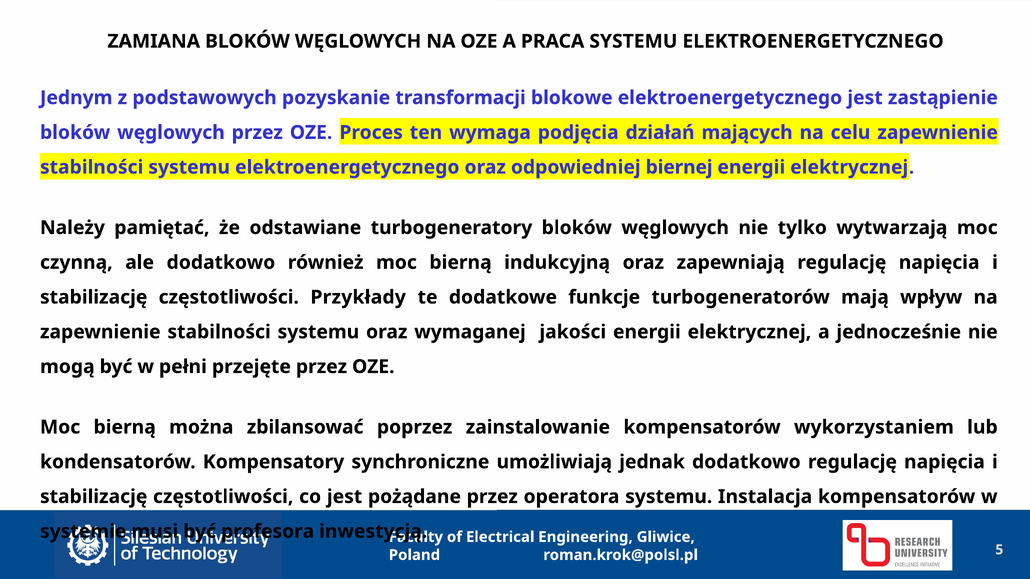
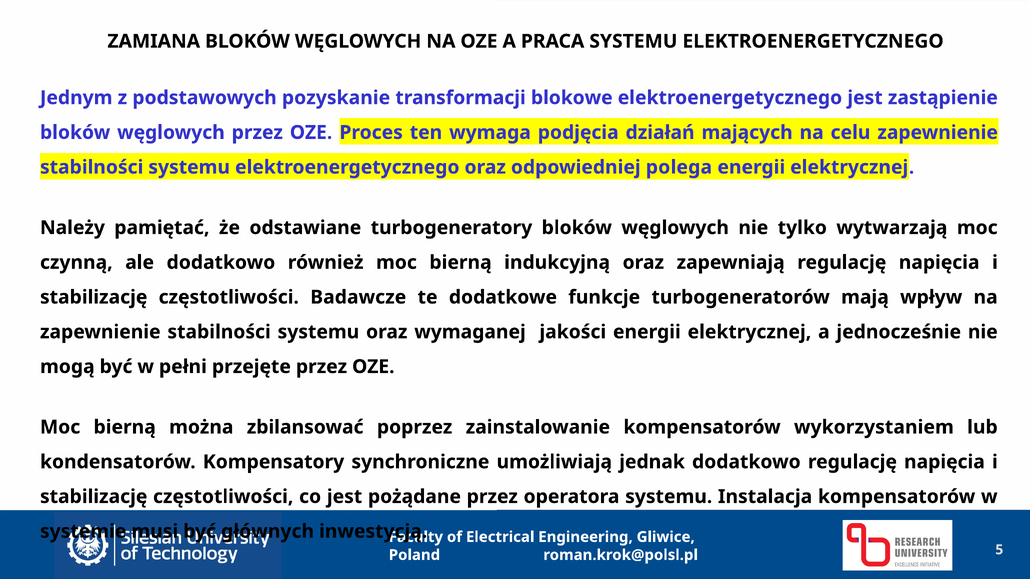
biernej: biernej -> polega (679, 167)
Przykłady: Przykłady -> Badawcze (358, 297)
profesora: profesora -> głównych (268, 532)
